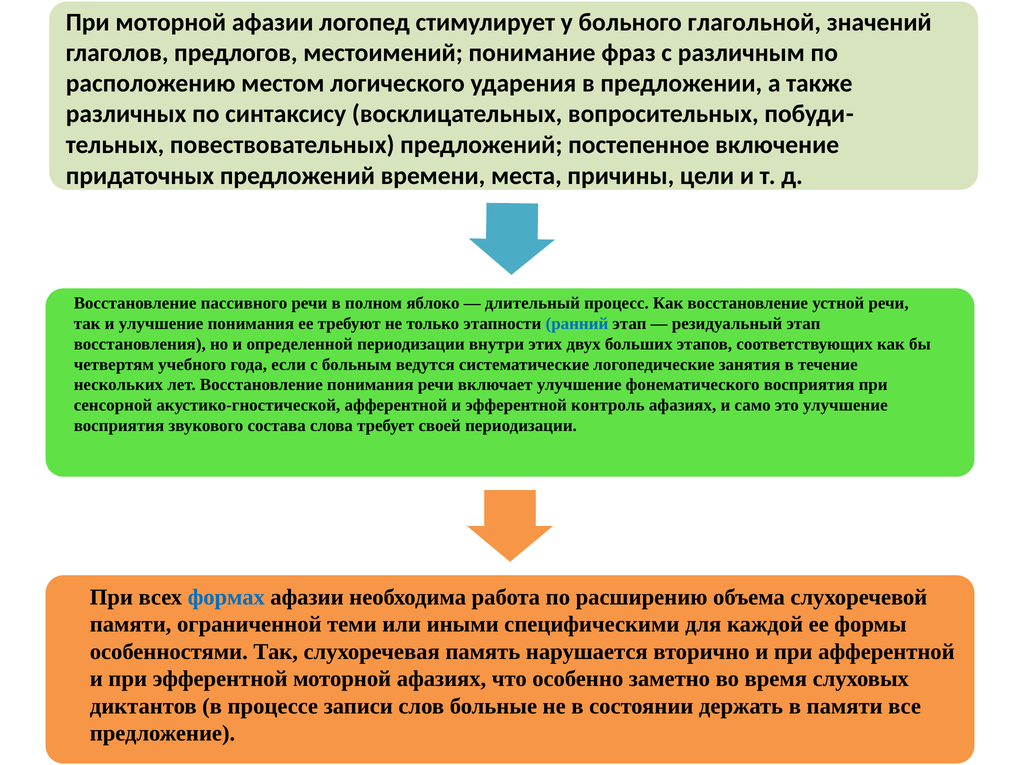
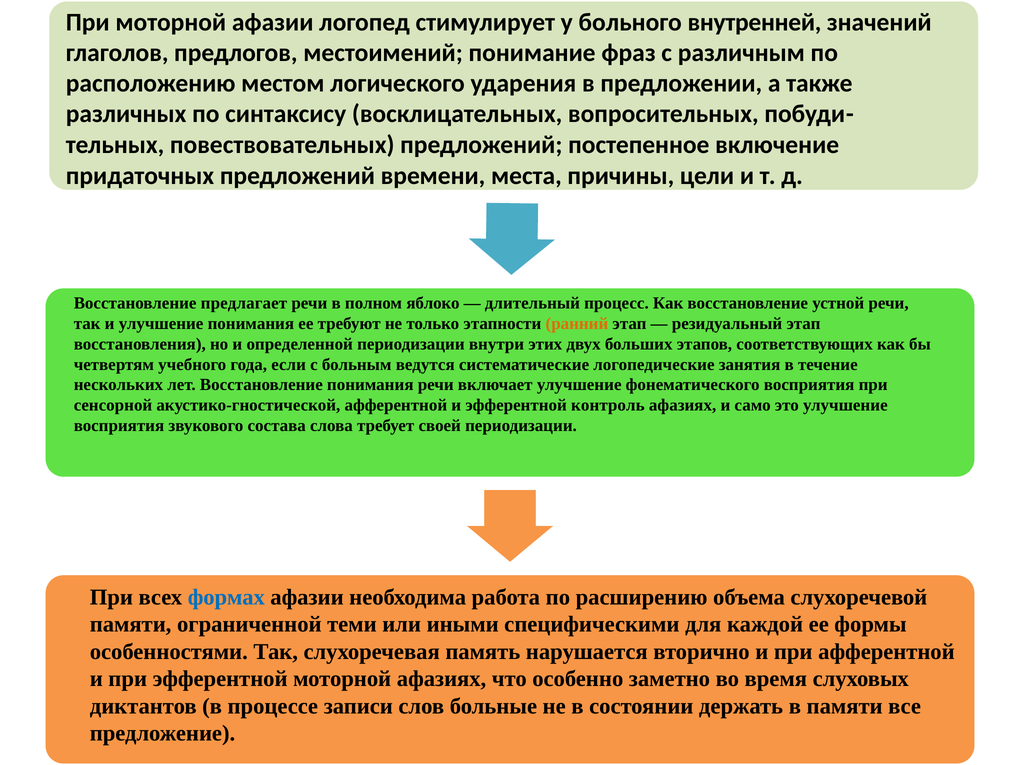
глагольной: глагольной -> внутренней (754, 22)
пассивного: пассивного -> предлагает (244, 303)
ранний colour: blue -> orange (577, 324)
